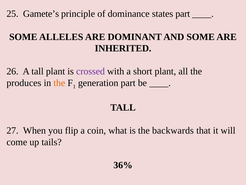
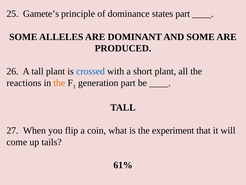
INHERITED: INHERITED -> PRODUCED (123, 48)
crossed colour: purple -> blue (91, 71)
produces: produces -> reactions (24, 83)
backwards: backwards -> experiment (173, 130)
36%: 36% -> 61% (123, 165)
